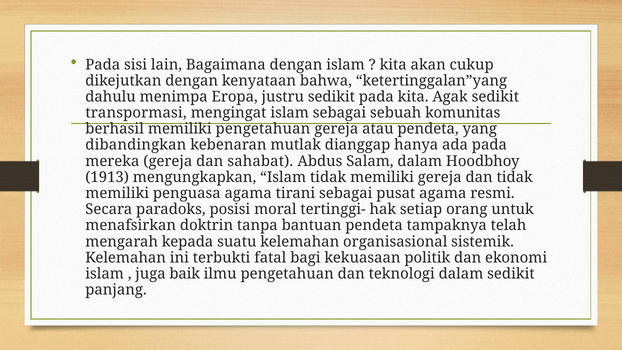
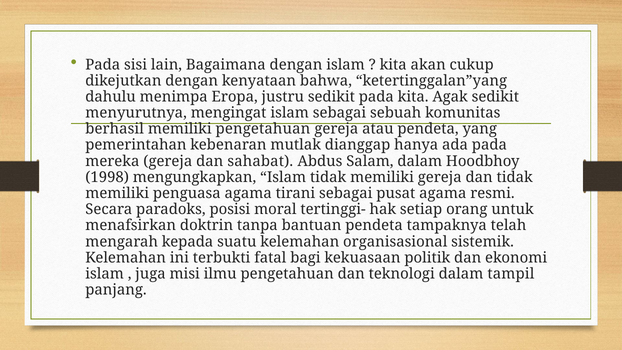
transpormasi: transpormasi -> menyurutnya (136, 113)
dibandingkan: dibandingkan -> pemerintahan (136, 145)
1913: 1913 -> 1998 (107, 177)
baik: baik -> misi (185, 274)
dalam sedikit: sedikit -> tampil (511, 274)
